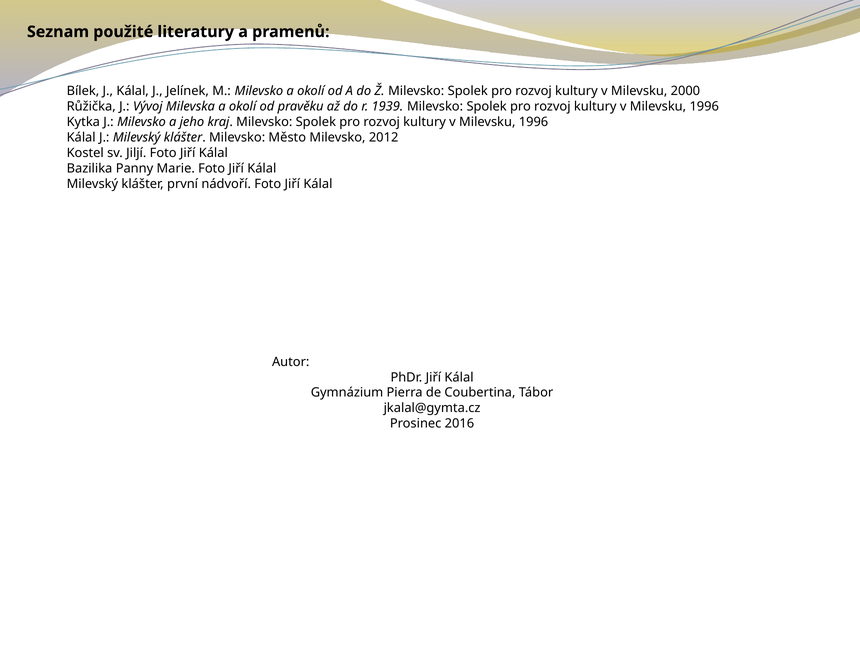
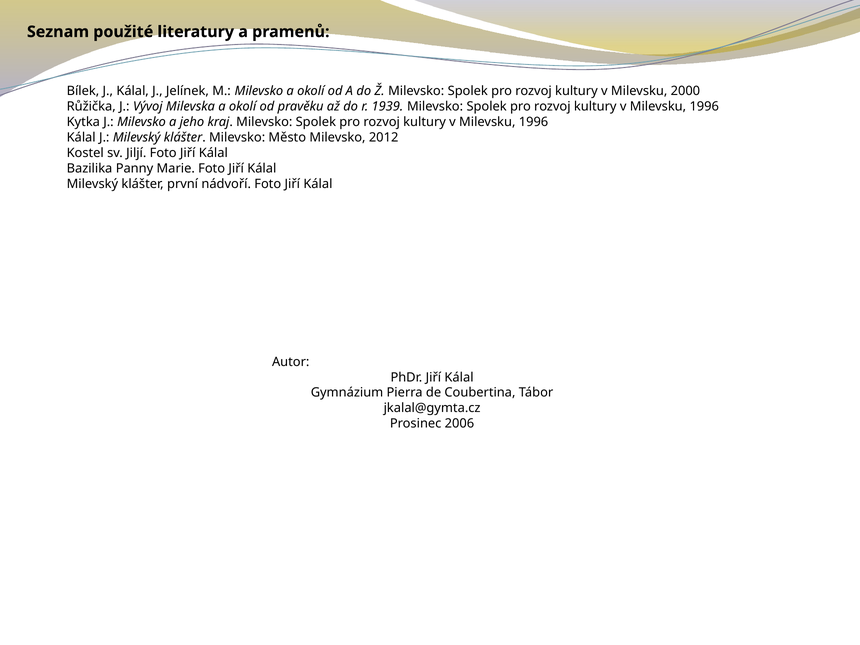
2016: 2016 -> 2006 (459, 424)
